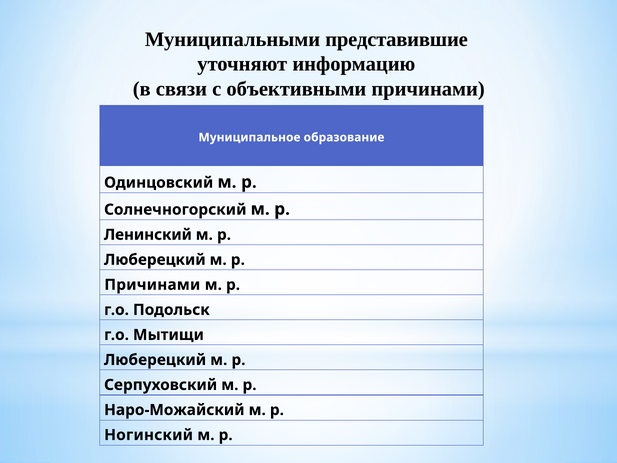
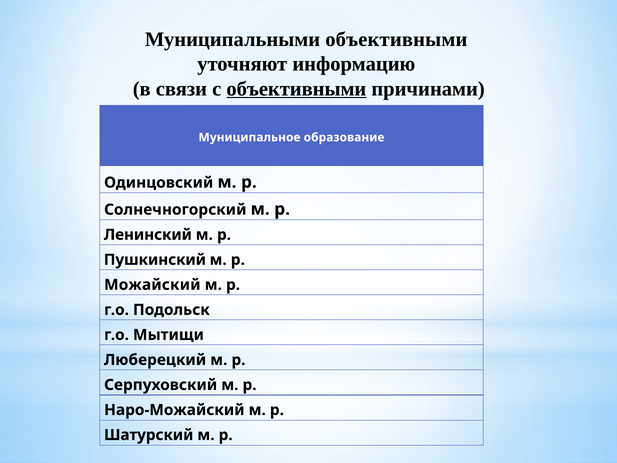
Муниципальными представившие: представившие -> объективными (396, 39)
объективными underline: none -> present (296, 89)
Люберецкий: Люберецкий -> Пушкинский (155, 260)
Причинами: Причинами -> Можайский (152, 285)
Ногинский: Ногинский -> Шатурский (149, 435)
